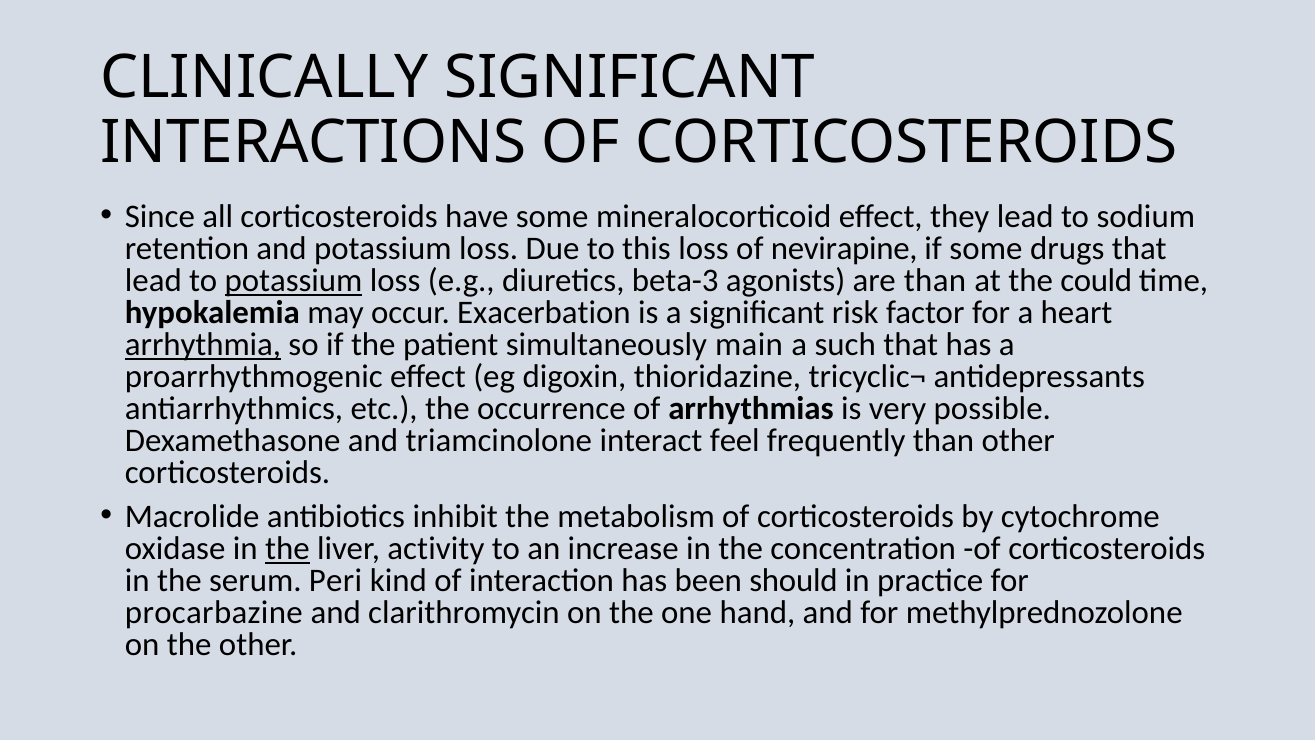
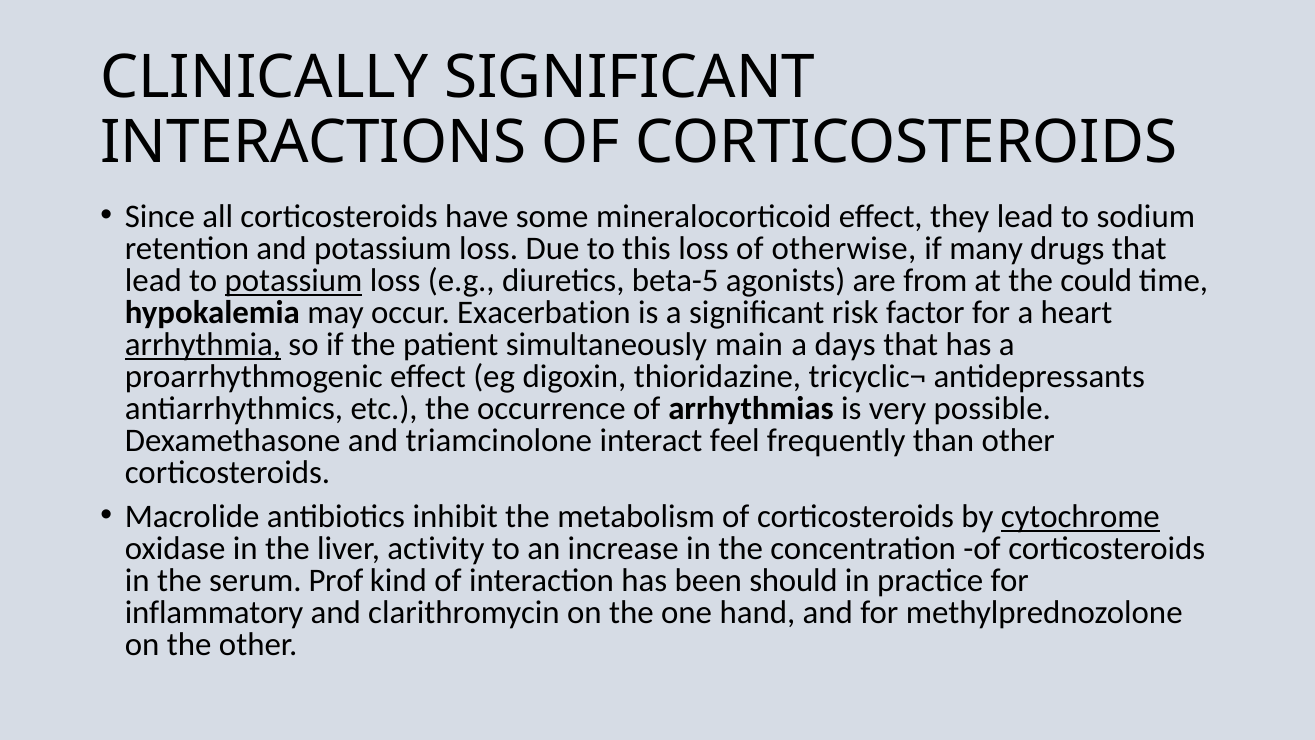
nevirapine: nevirapine -> otherwise (844, 248)
if some: some -> many (986, 248)
beta-3: beta-3 -> beta-5 (675, 280)
are than: than -> from (935, 280)
such: such -> days (845, 344)
cytochrome underline: none -> present (1080, 516)
the underline: present -> none (287, 548)
Peri: Peri -> Prof (336, 580)
procarbazine: procarbazine -> inflammatory (214, 612)
